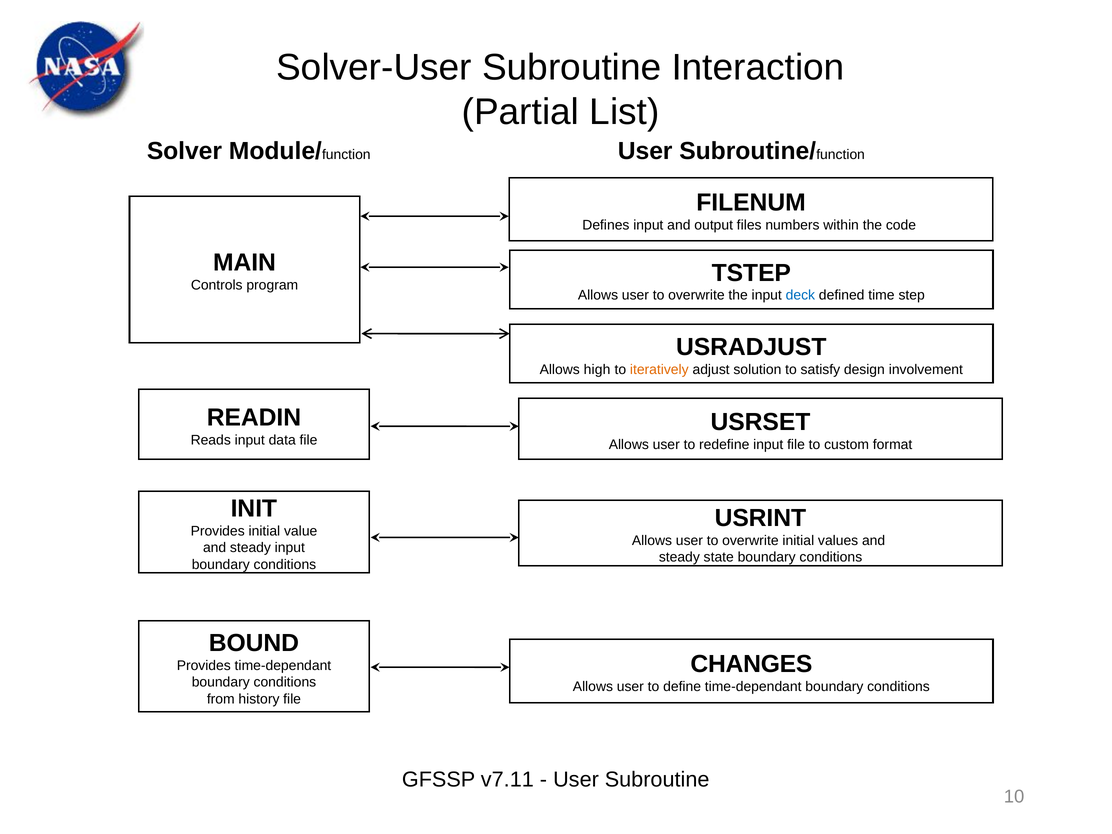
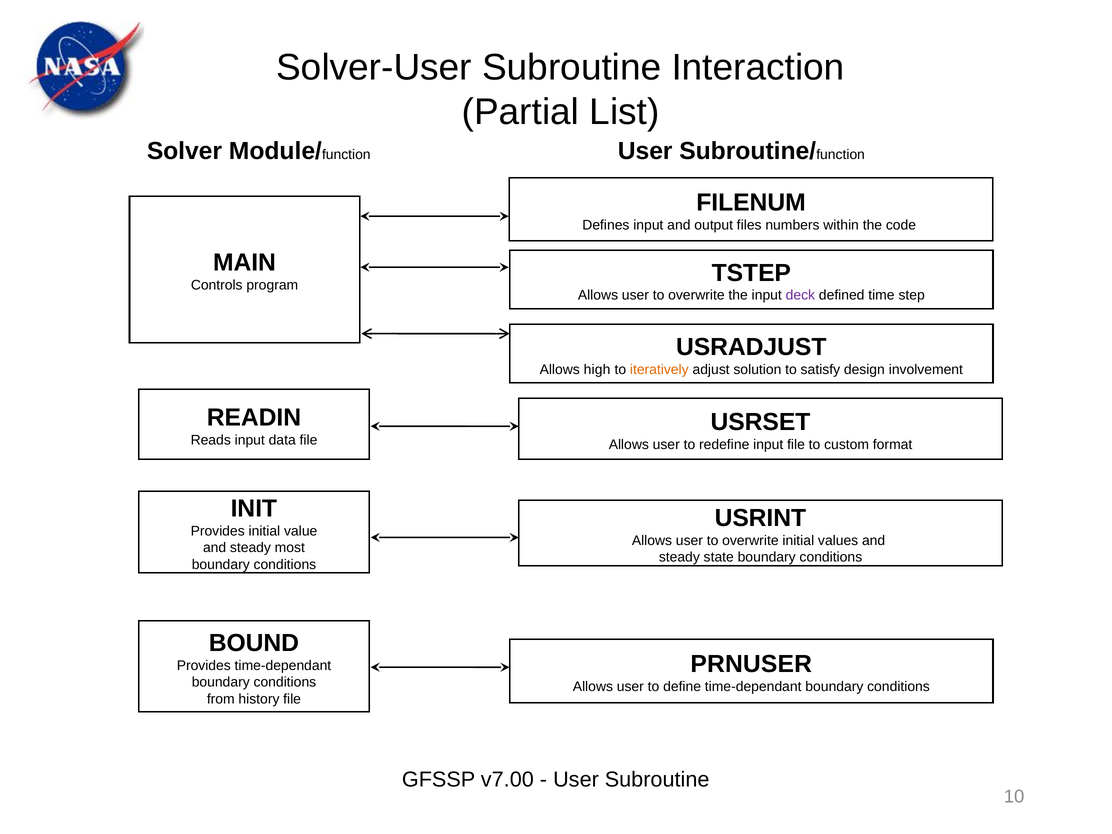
deck colour: blue -> purple (800, 295)
steady input: input -> most (290, 548)
CHANGES: CHANGES -> PRNUSER (751, 664)
v7.11: v7.11 -> v7.00 (507, 780)
